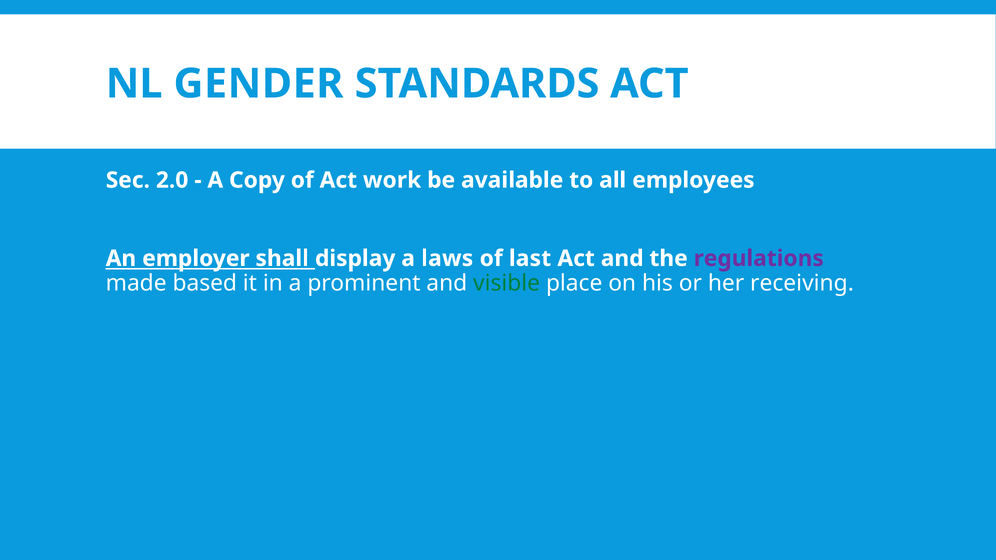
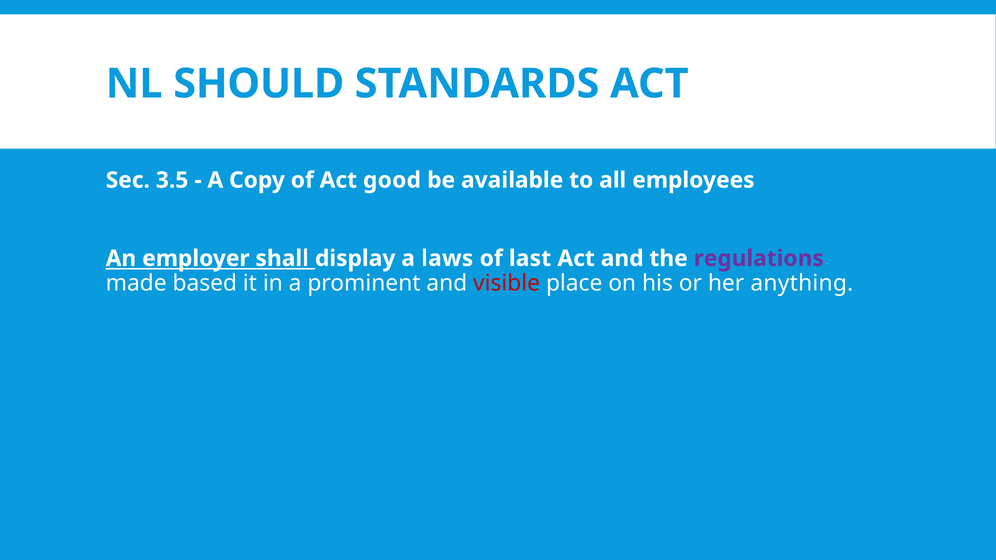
GENDER: GENDER -> SHOULD (259, 84)
2.0: 2.0 -> 3.5 (172, 180)
work: work -> good (392, 180)
visible colour: green -> red (507, 283)
receiving: receiving -> anything (802, 283)
